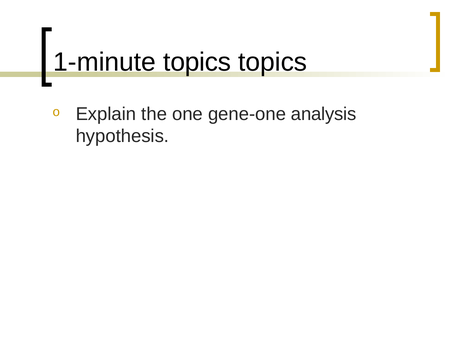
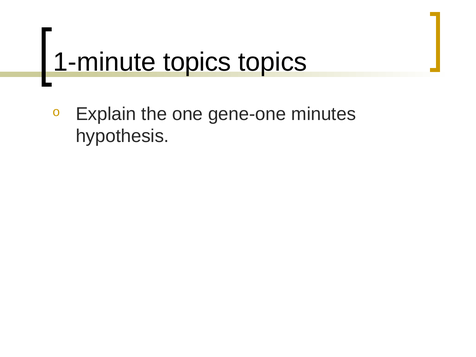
analysis: analysis -> minutes (324, 114)
